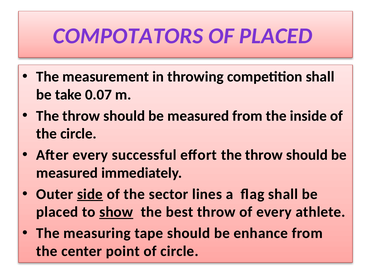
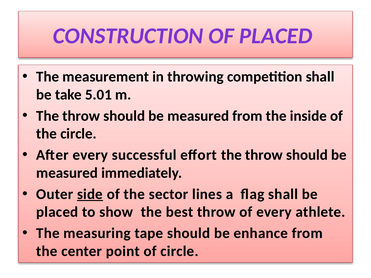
COMPOTATORS: COMPOTATORS -> CONSTRUCTION (128, 36)
0.07: 0.07 -> 5.01 (98, 95)
show underline: present -> none (116, 212)
